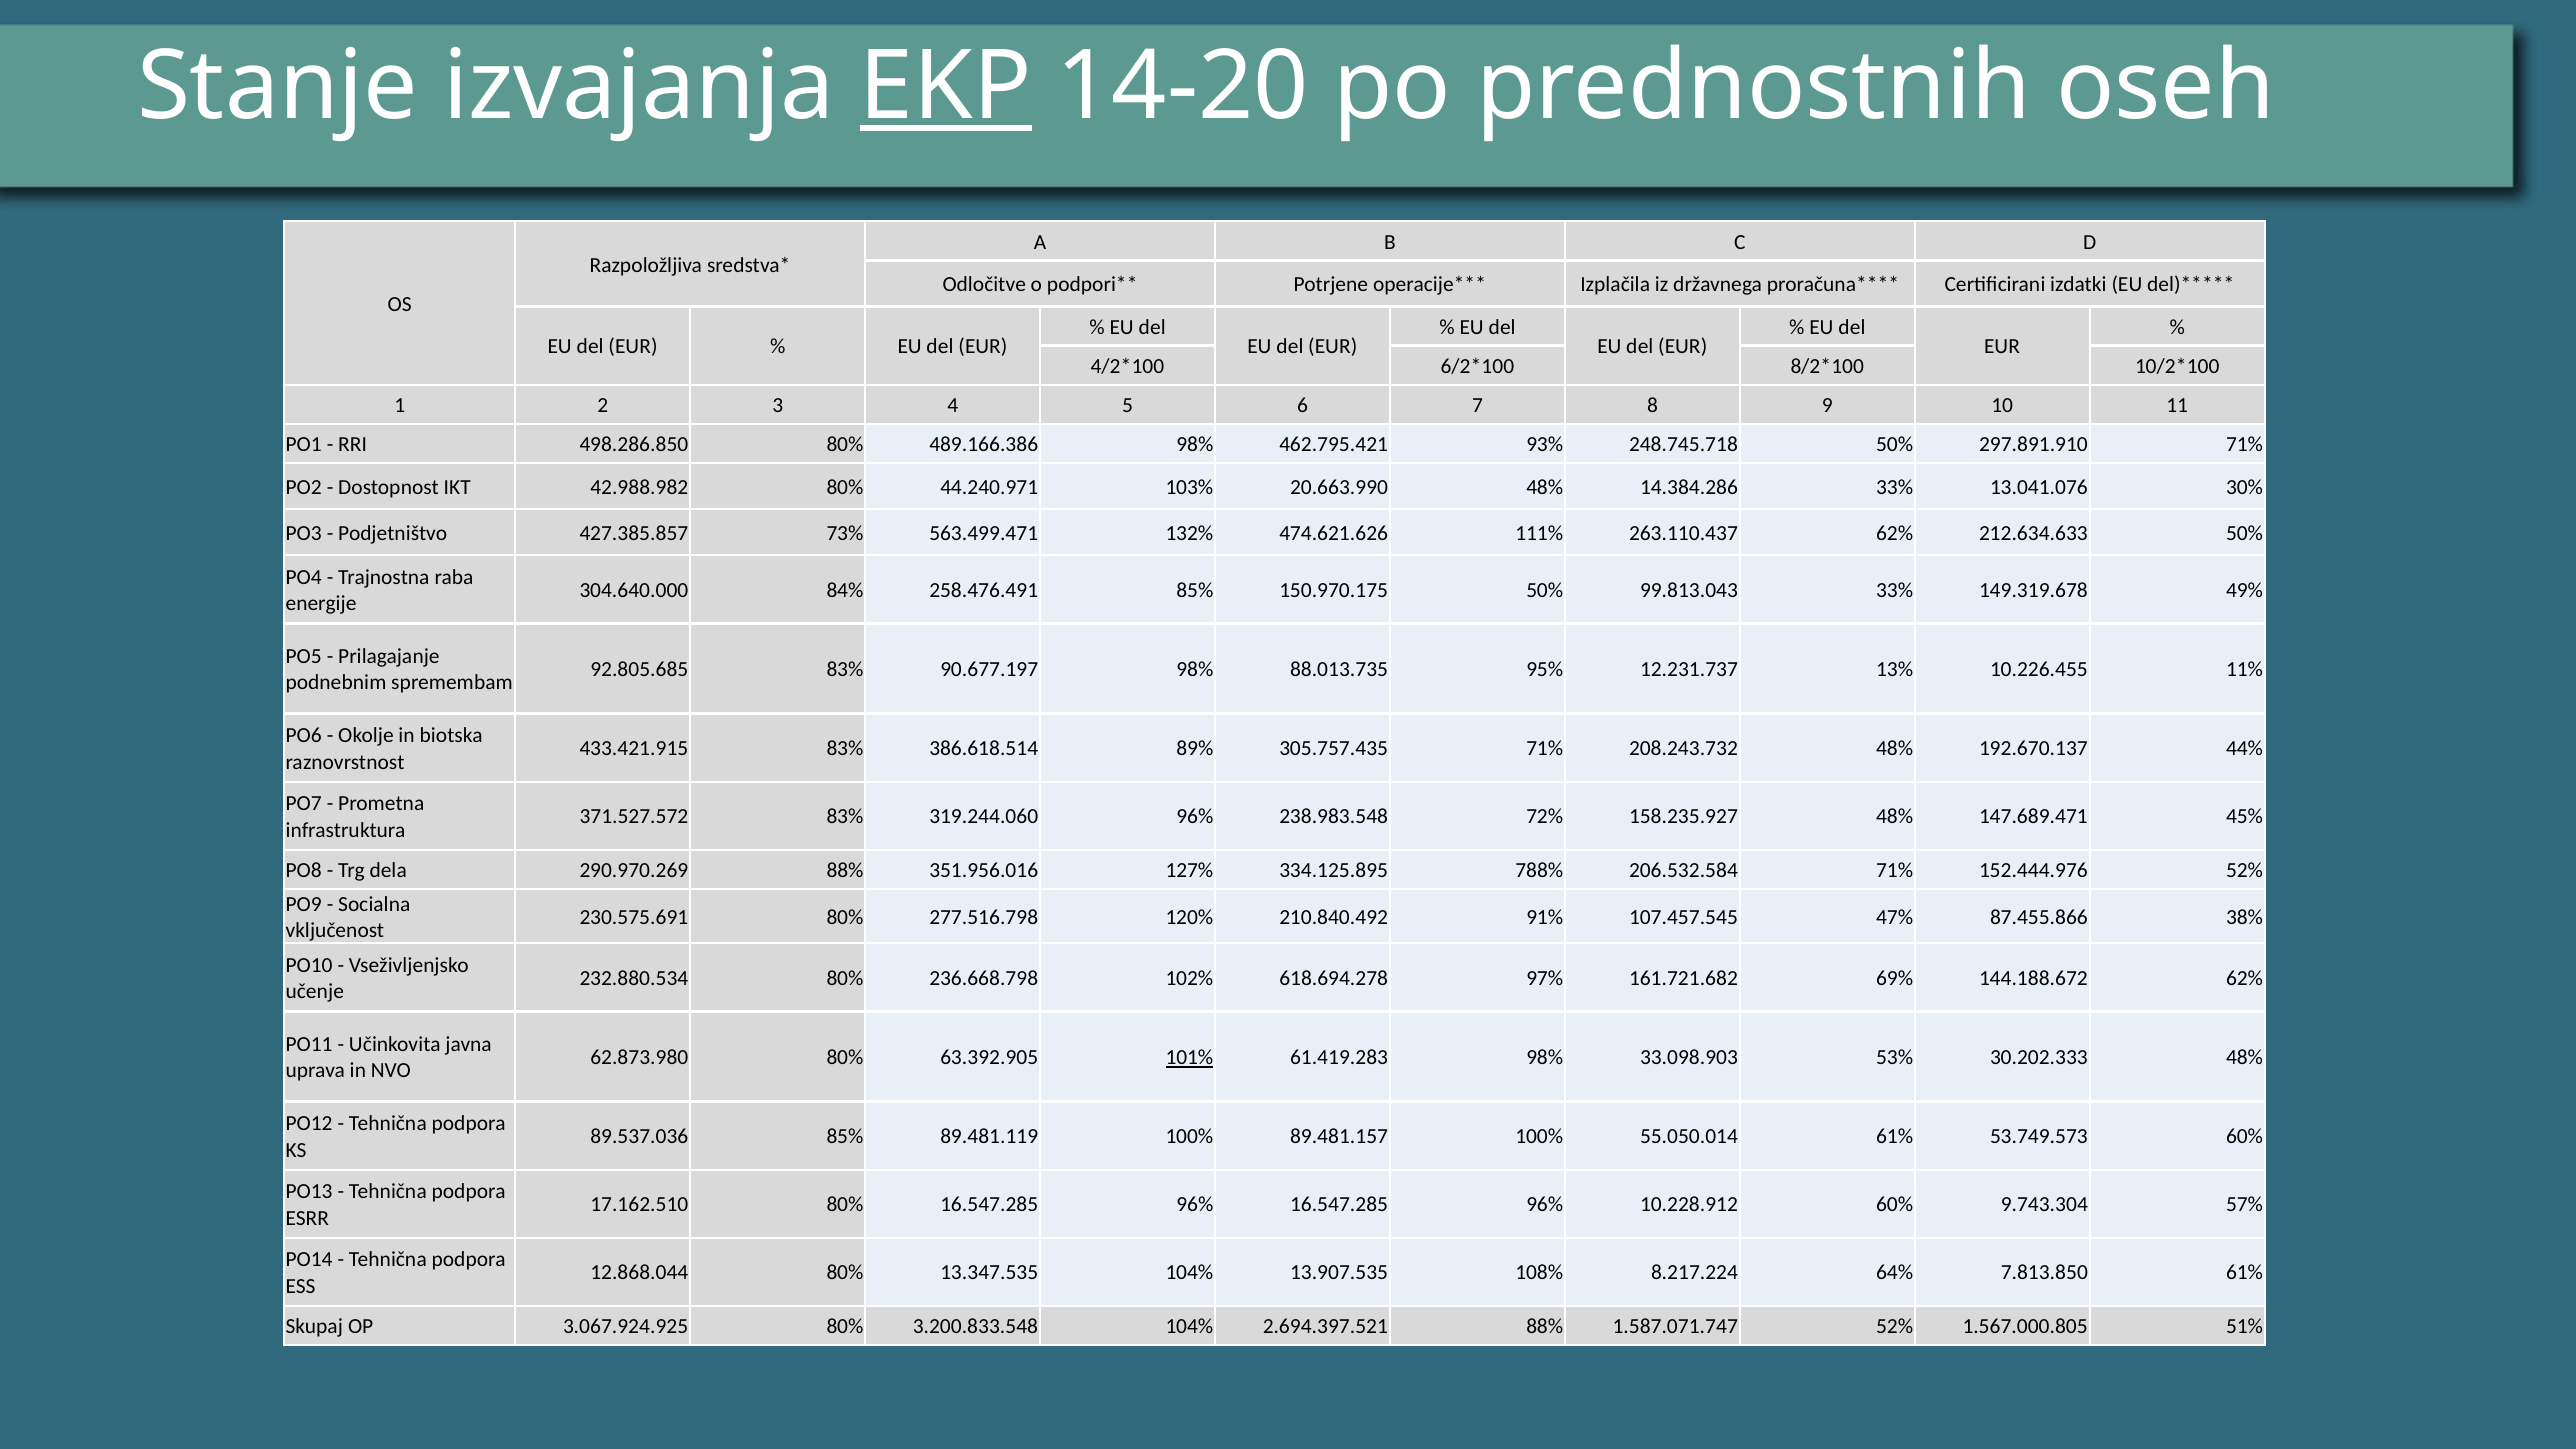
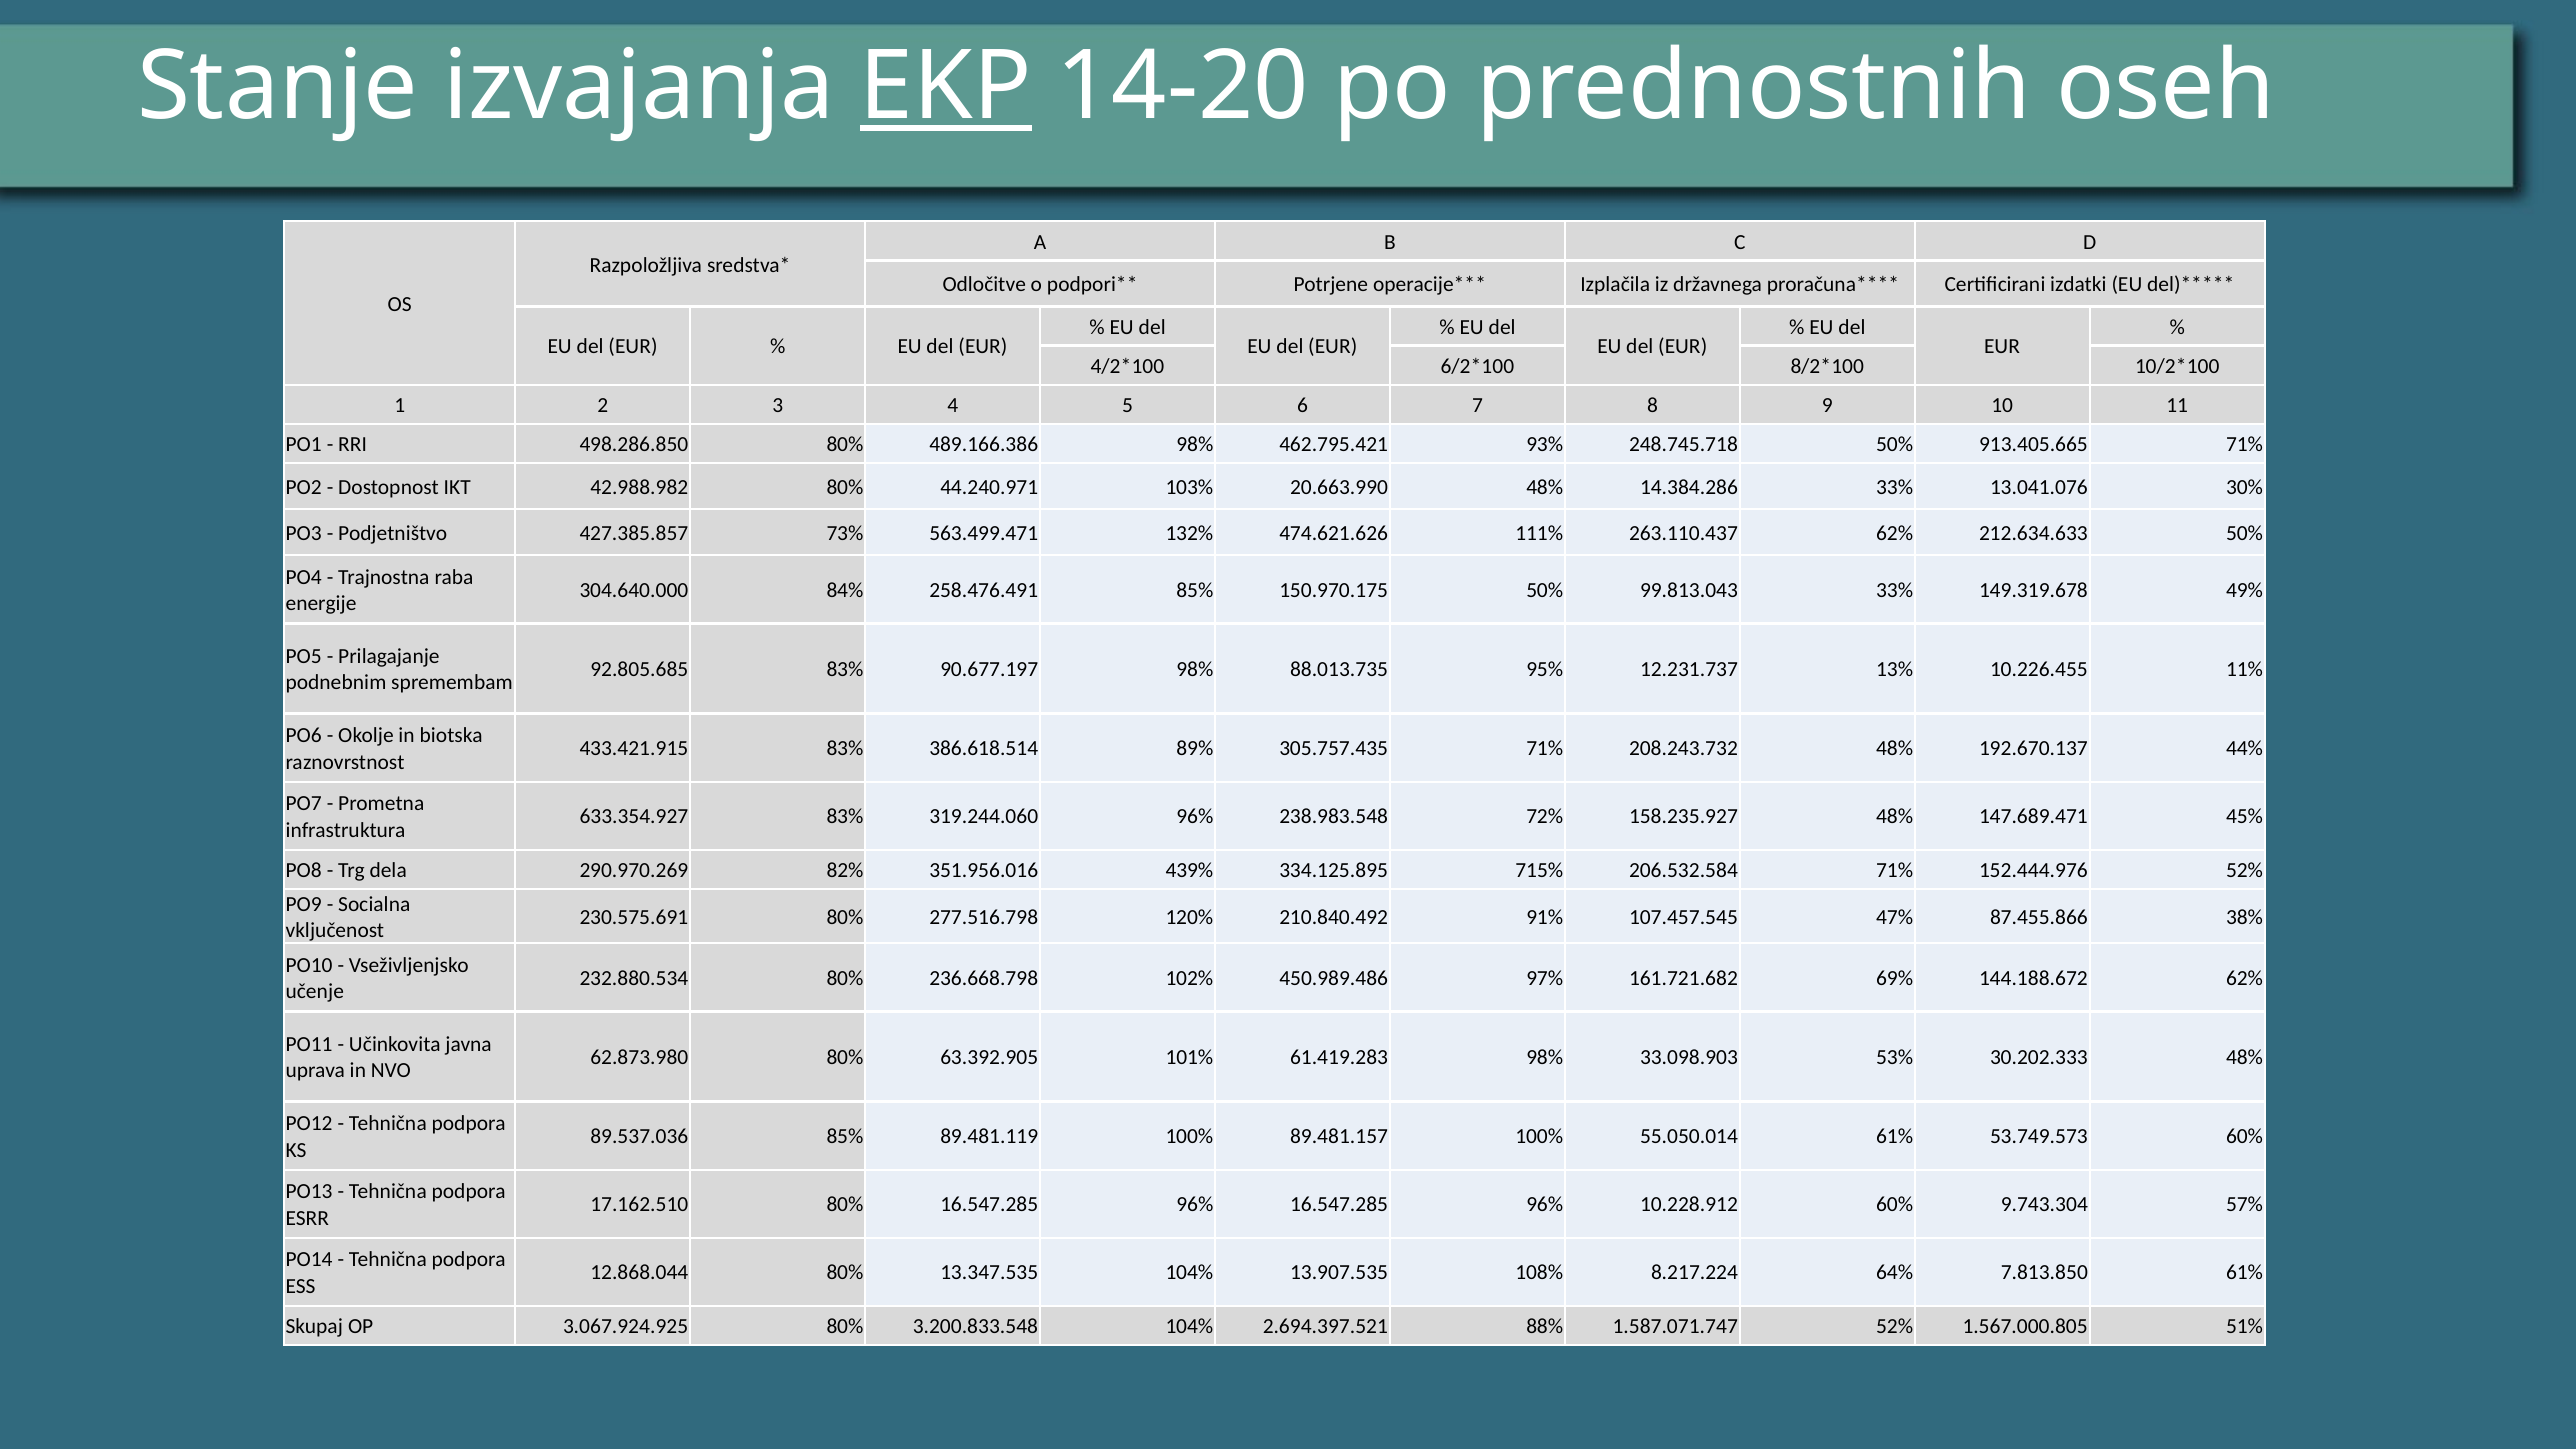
297.891.910: 297.891.910 -> 913.405.665 (2033, 444)
371.527.572: 371.527.572 -> 633.354.927 (634, 817)
290.970.269 88%: 88% -> 82% (845, 870)
127%: 127% -> 439% (1189, 870)
788%: 788% -> 715% (1539, 870)
618.694.278: 618.694.278 -> 450.989.486 (1334, 978)
101% underline: present -> none (1189, 1058)
